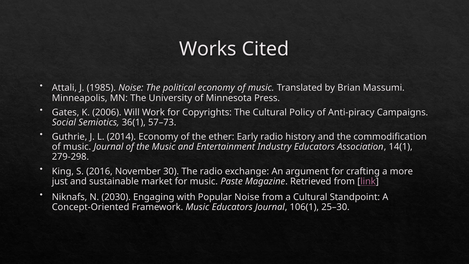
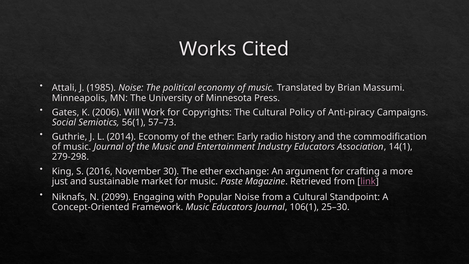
36(1: 36(1 -> 56(1 (134, 122)
30 The radio: radio -> ether (211, 171)
2030: 2030 -> 2099 (116, 197)
